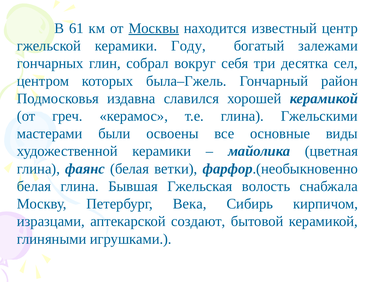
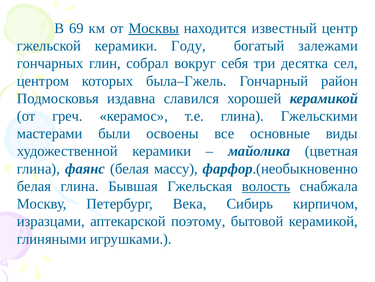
61: 61 -> 69 (76, 28)
ветки: ветки -> массу (176, 168)
волость underline: none -> present (266, 186)
создают: создают -> поэтому (198, 221)
